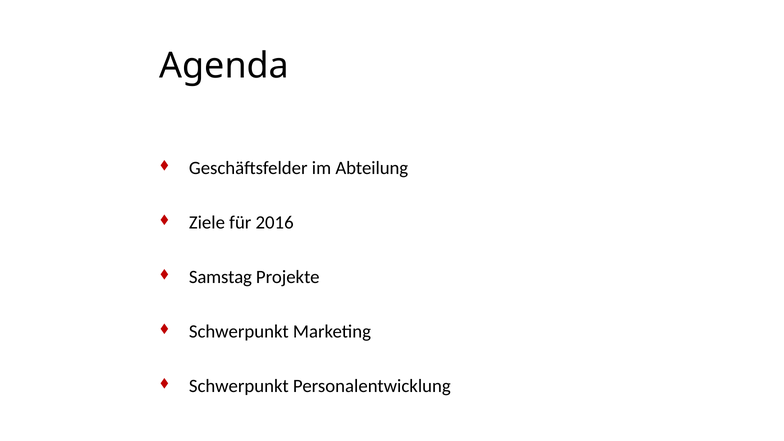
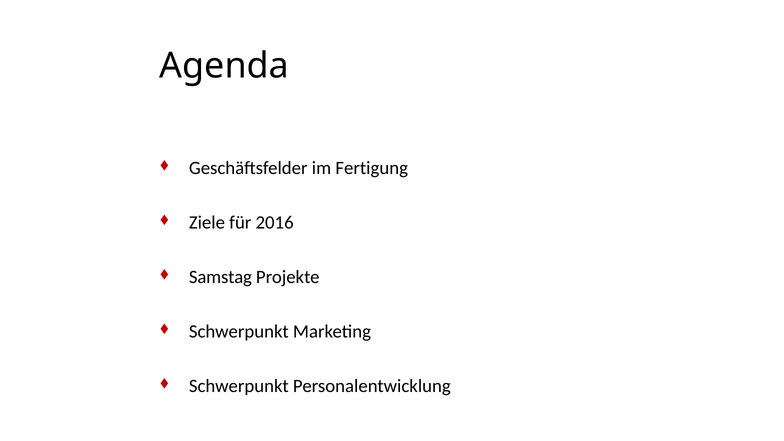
Abteilung: Abteilung -> Fertigung (372, 168)
